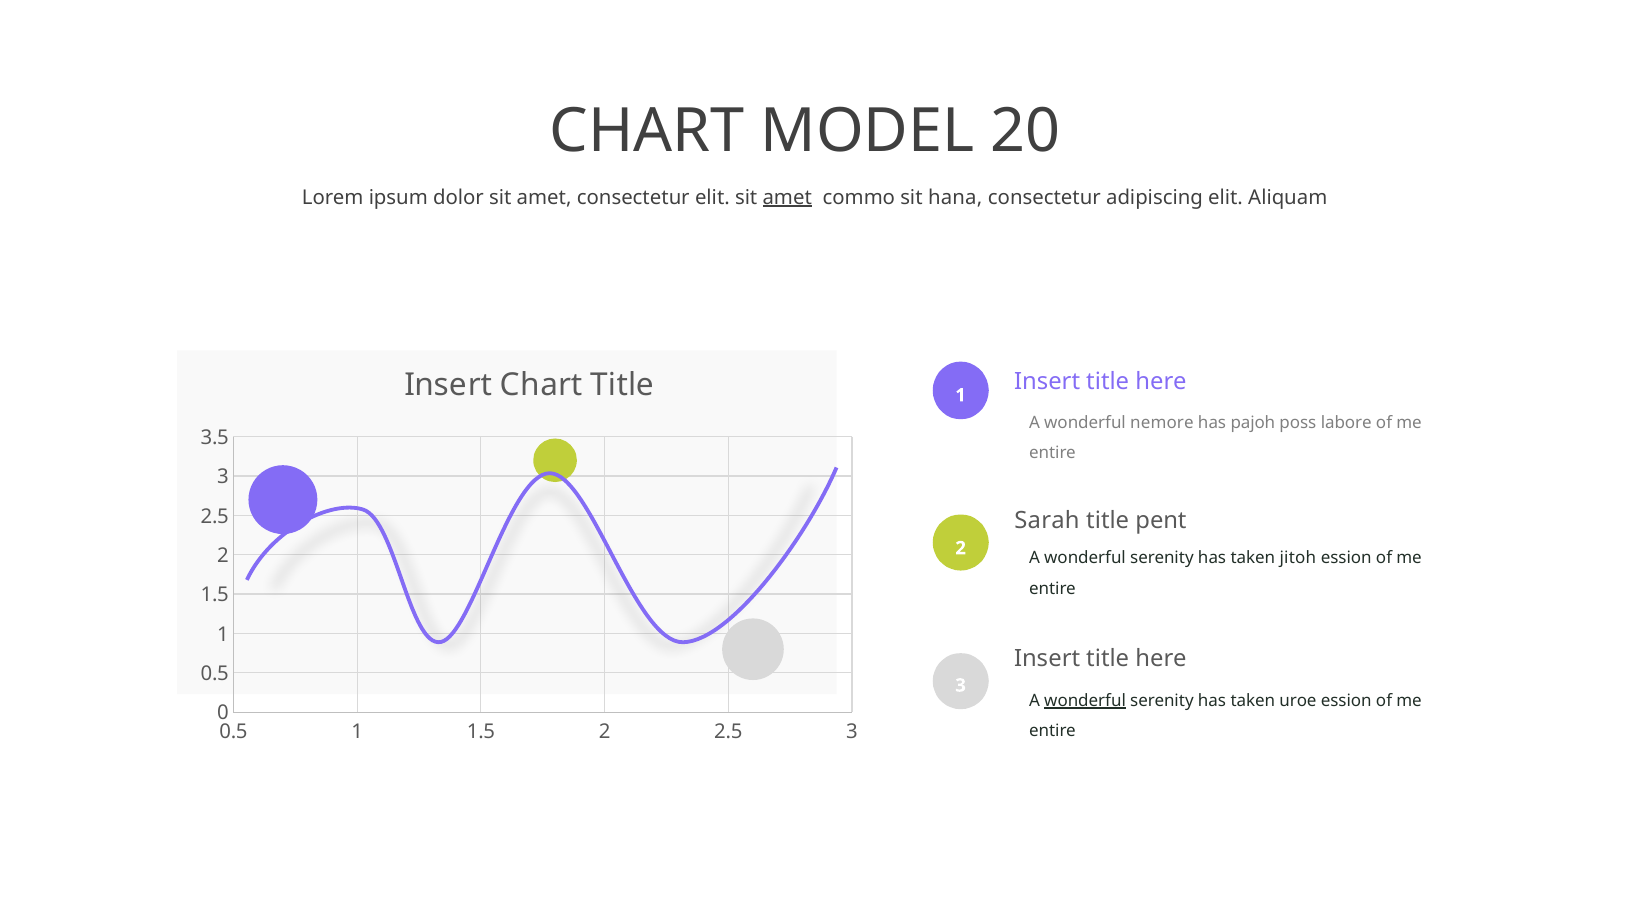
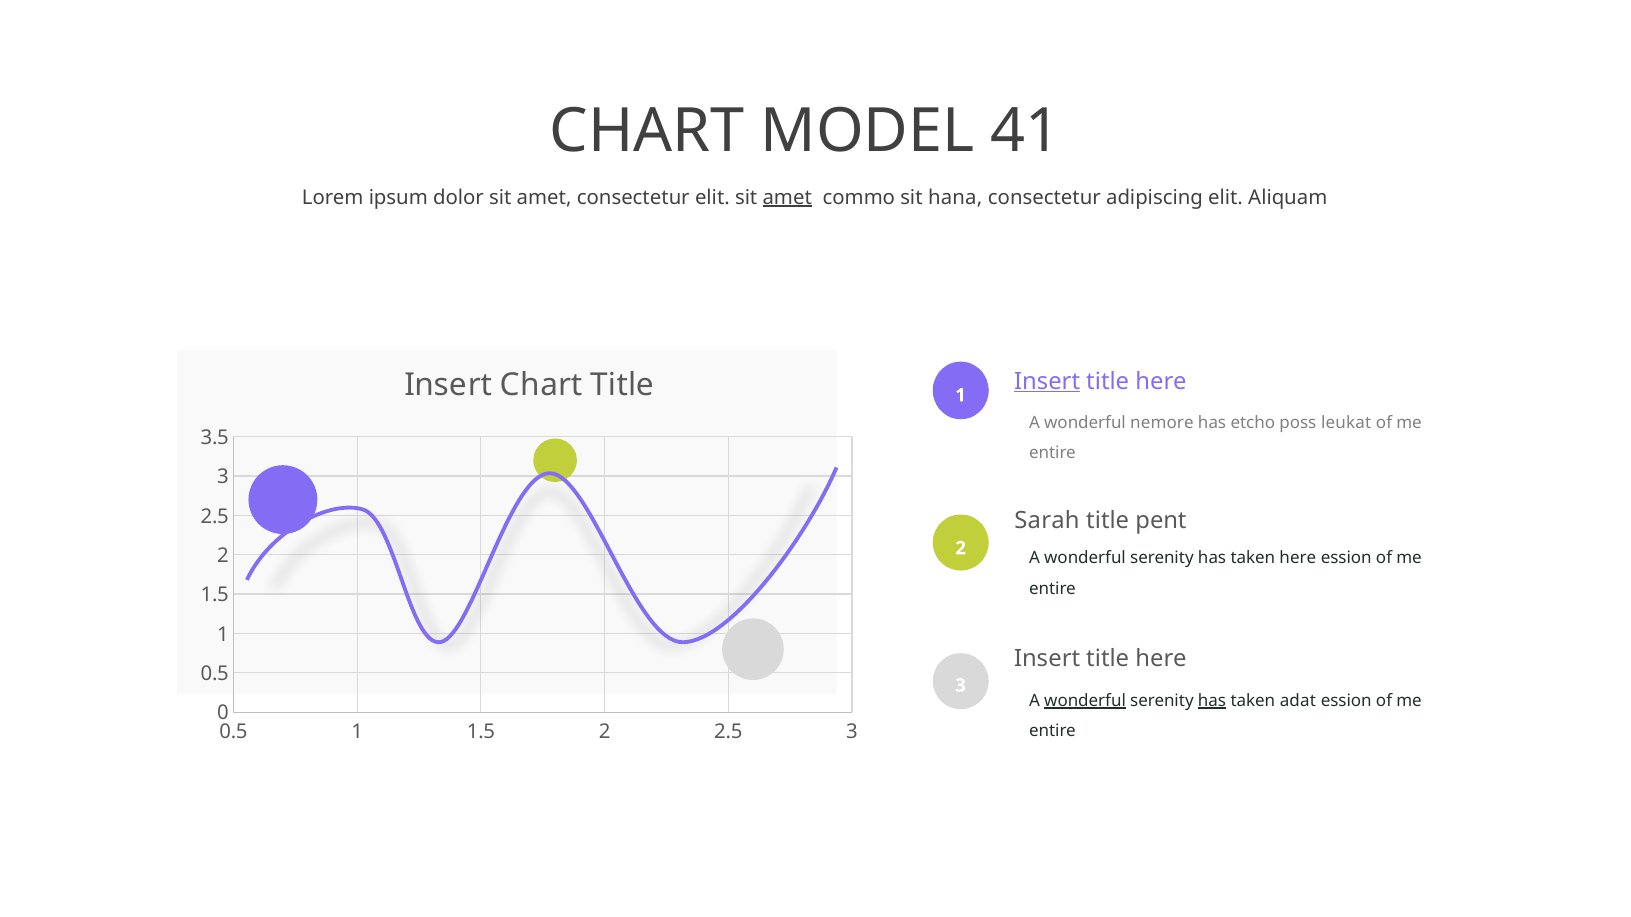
20: 20 -> 41 (1025, 132)
Insert underline: none -> present (1047, 381)
pajoh: pajoh -> etcho (1253, 423)
labore: labore -> leukat (1346, 423)
taken jitoh: jitoh -> here (1298, 558)
has underline: none -> present (1212, 701)
uroe: uroe -> adat (1298, 701)
